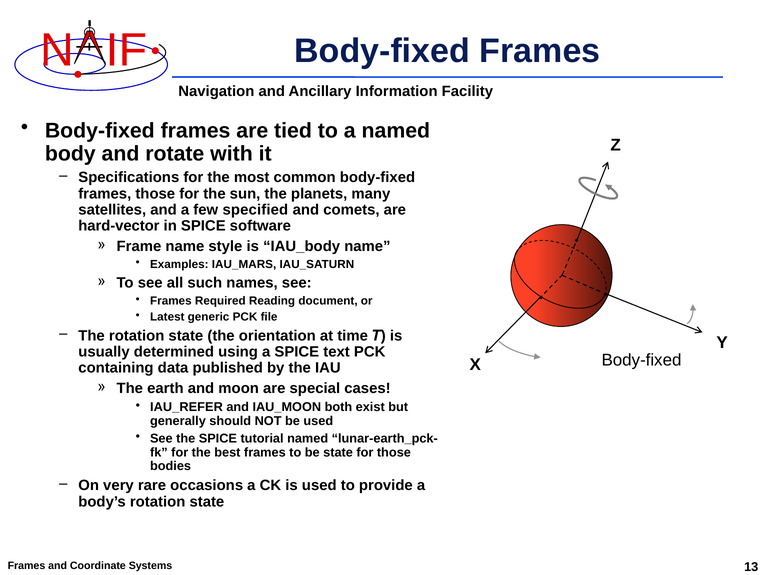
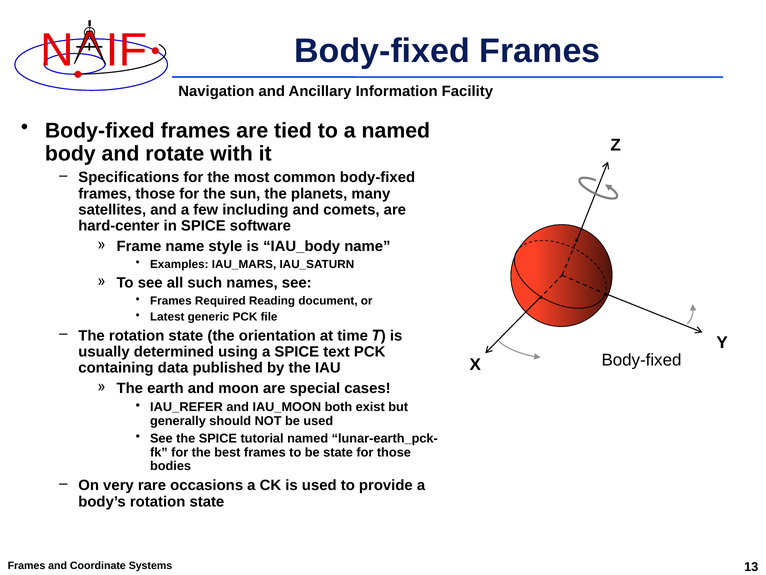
specified: specified -> including (255, 210)
hard-vector: hard-vector -> hard-center (119, 226)
